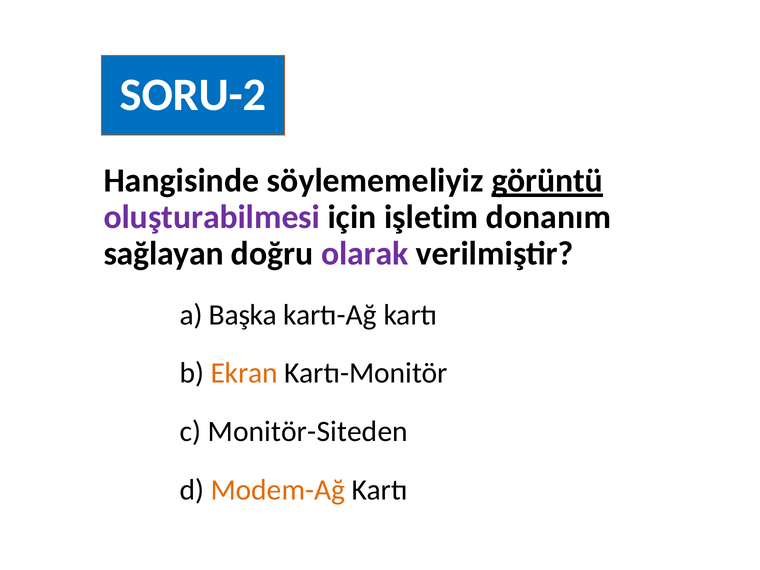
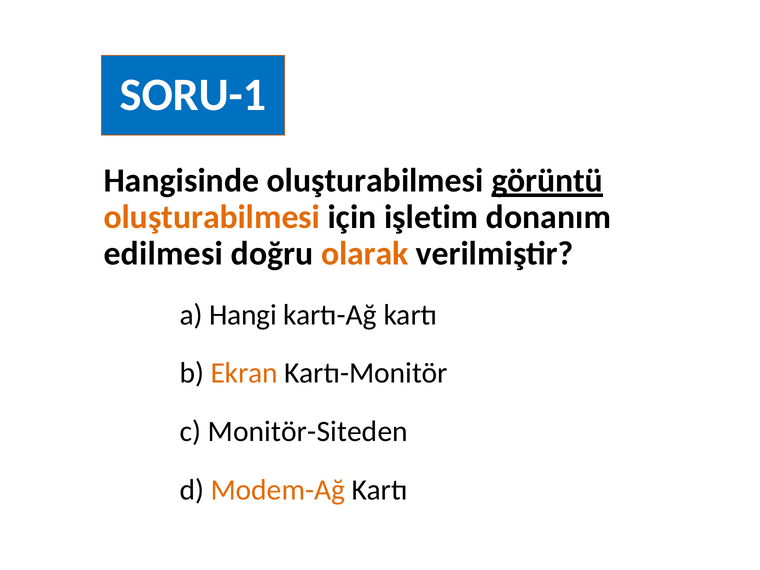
SORU-2: SORU-2 -> SORU-1 (193, 95)
Hangisinde söylememeliyiz: söylememeliyiz -> oluşturabilmesi (375, 181)
oluşturabilmesi colour: purple -> orange (212, 217)
sağlayan: sağlayan -> edilmesi (163, 254)
olarak colour: purple -> orange (365, 254)
Başka: Başka -> Hangi (243, 315)
